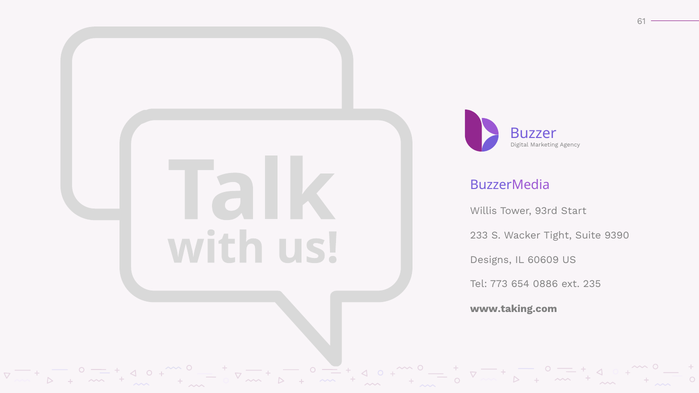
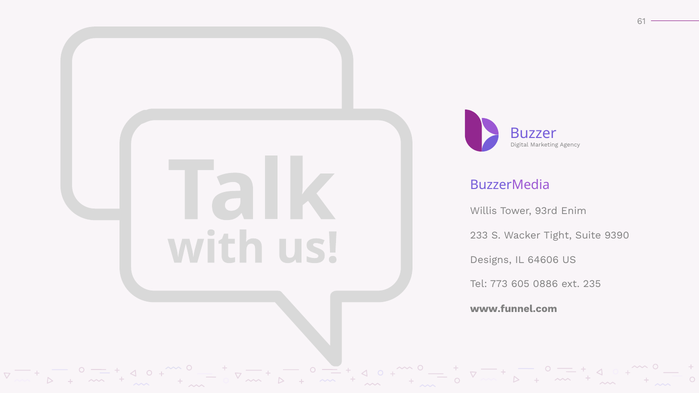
Start: Start -> Enim (574, 211)
60609: 60609 -> 64606 (543, 260)
654: 654 -> 605 (520, 284)
www.taking.com: www.taking.com -> www.funnel.com (514, 309)
